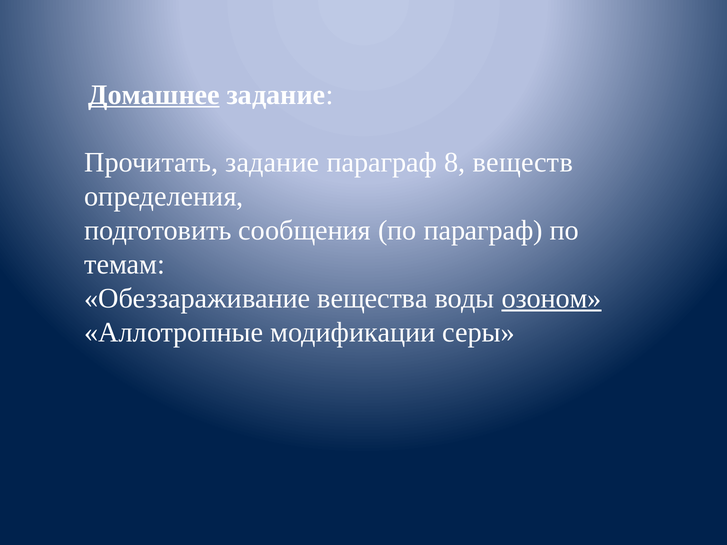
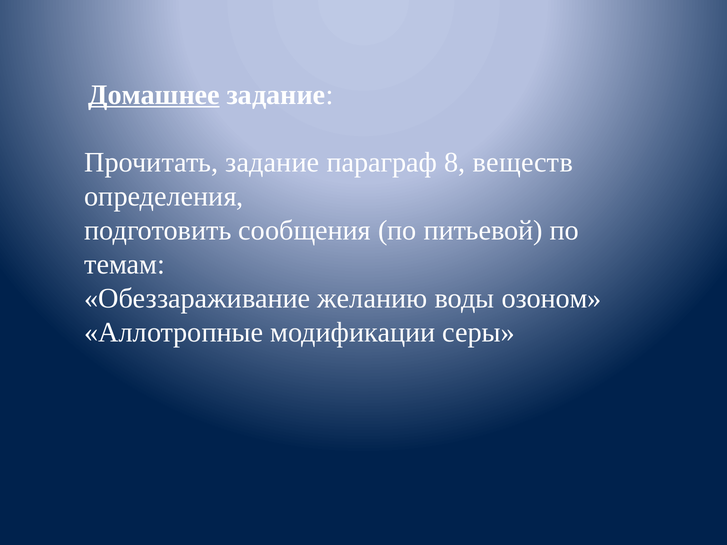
по параграф: параграф -> питьевой (483, 231)
вещества: вещества -> желанию (372, 298)
озоном underline: present -> none (552, 298)
